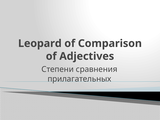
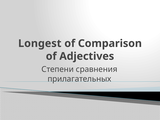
Leopard: Leopard -> Longest (40, 43)
